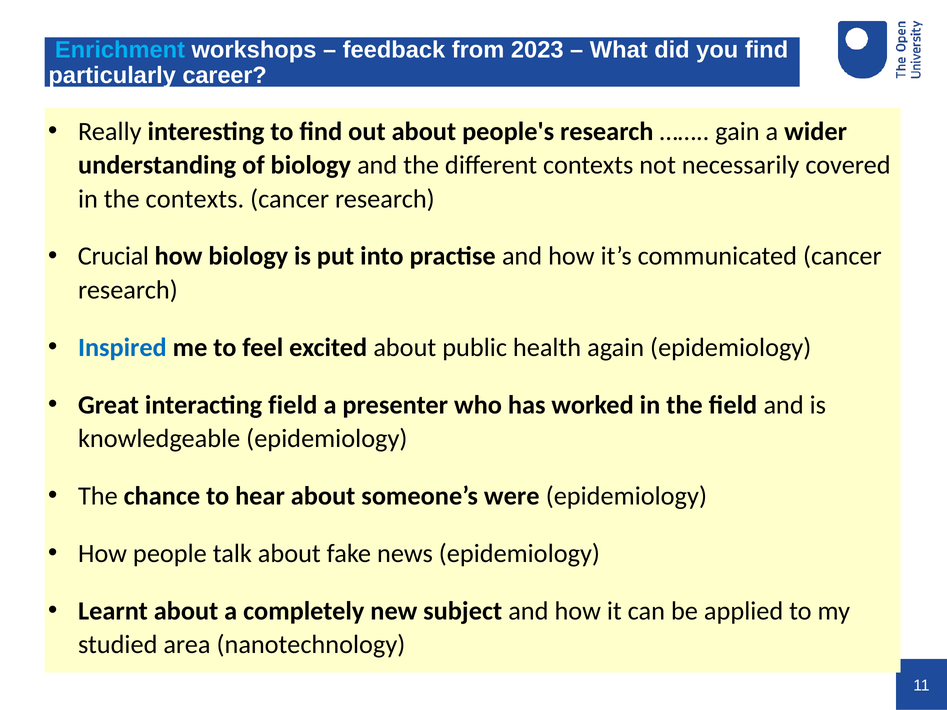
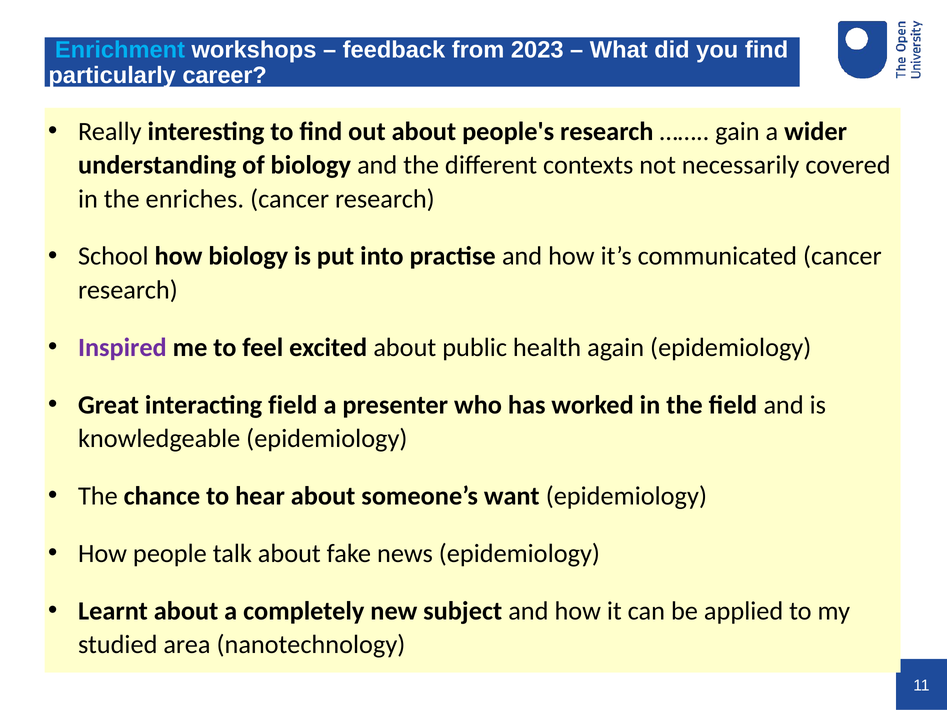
the contexts: contexts -> enriches (195, 199)
Crucial: Crucial -> School (113, 256)
Inspired colour: blue -> purple (122, 348)
were: were -> want (512, 496)
